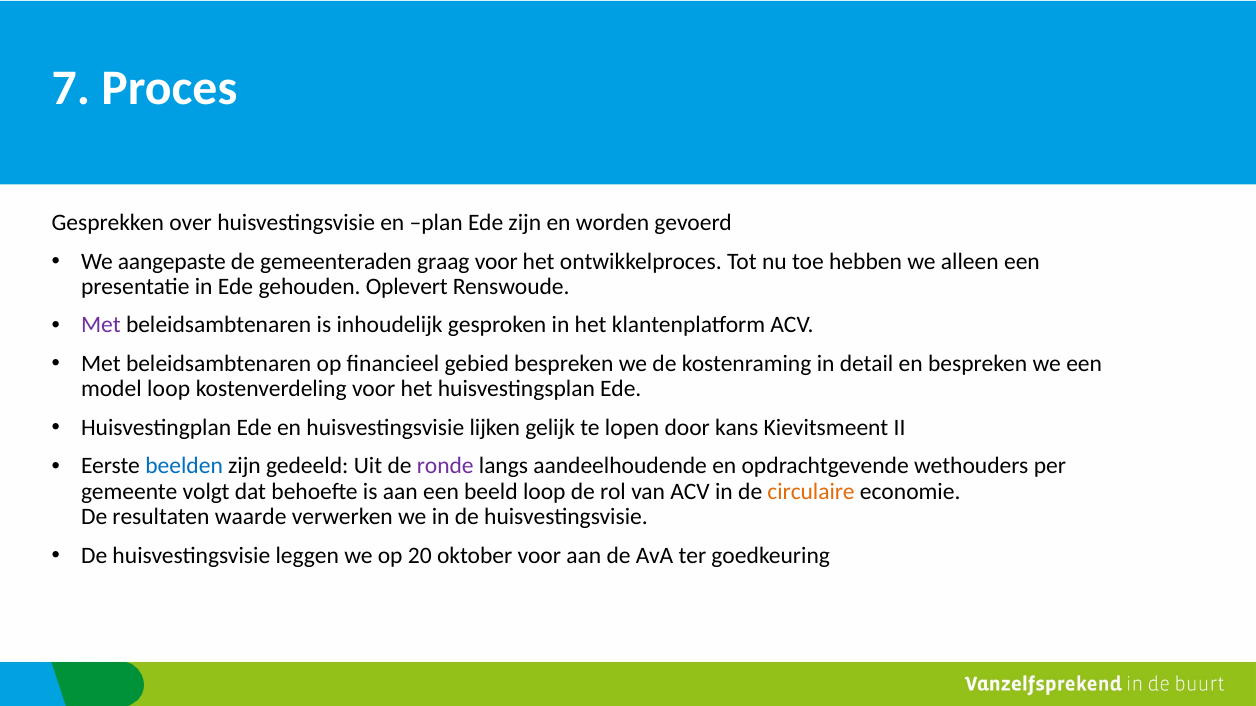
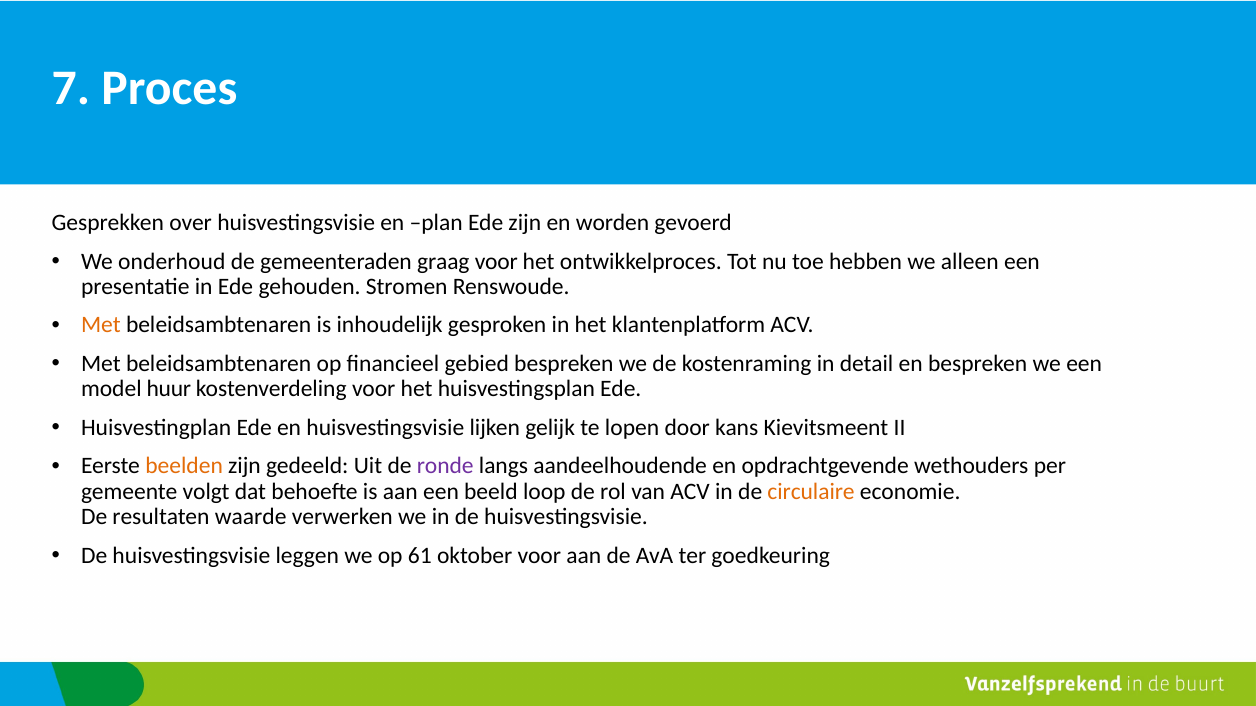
aangepaste: aangepaste -> onderhoud (172, 261)
Oplevert: Oplevert -> Stromen (407, 287)
Met colour: purple -> orange (101, 325)
model loop: loop -> huur (169, 389)
beelden colour: blue -> orange (184, 466)
20: 20 -> 61 (420, 556)
